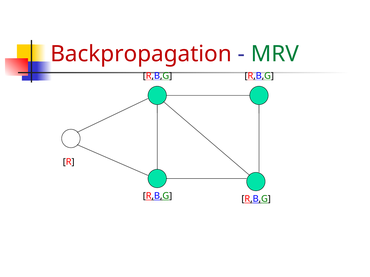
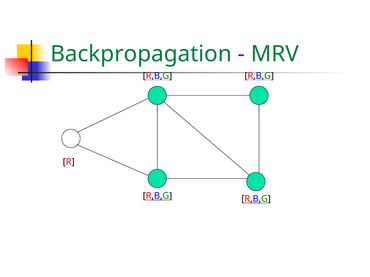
Backpropagation colour: red -> green (141, 54)
